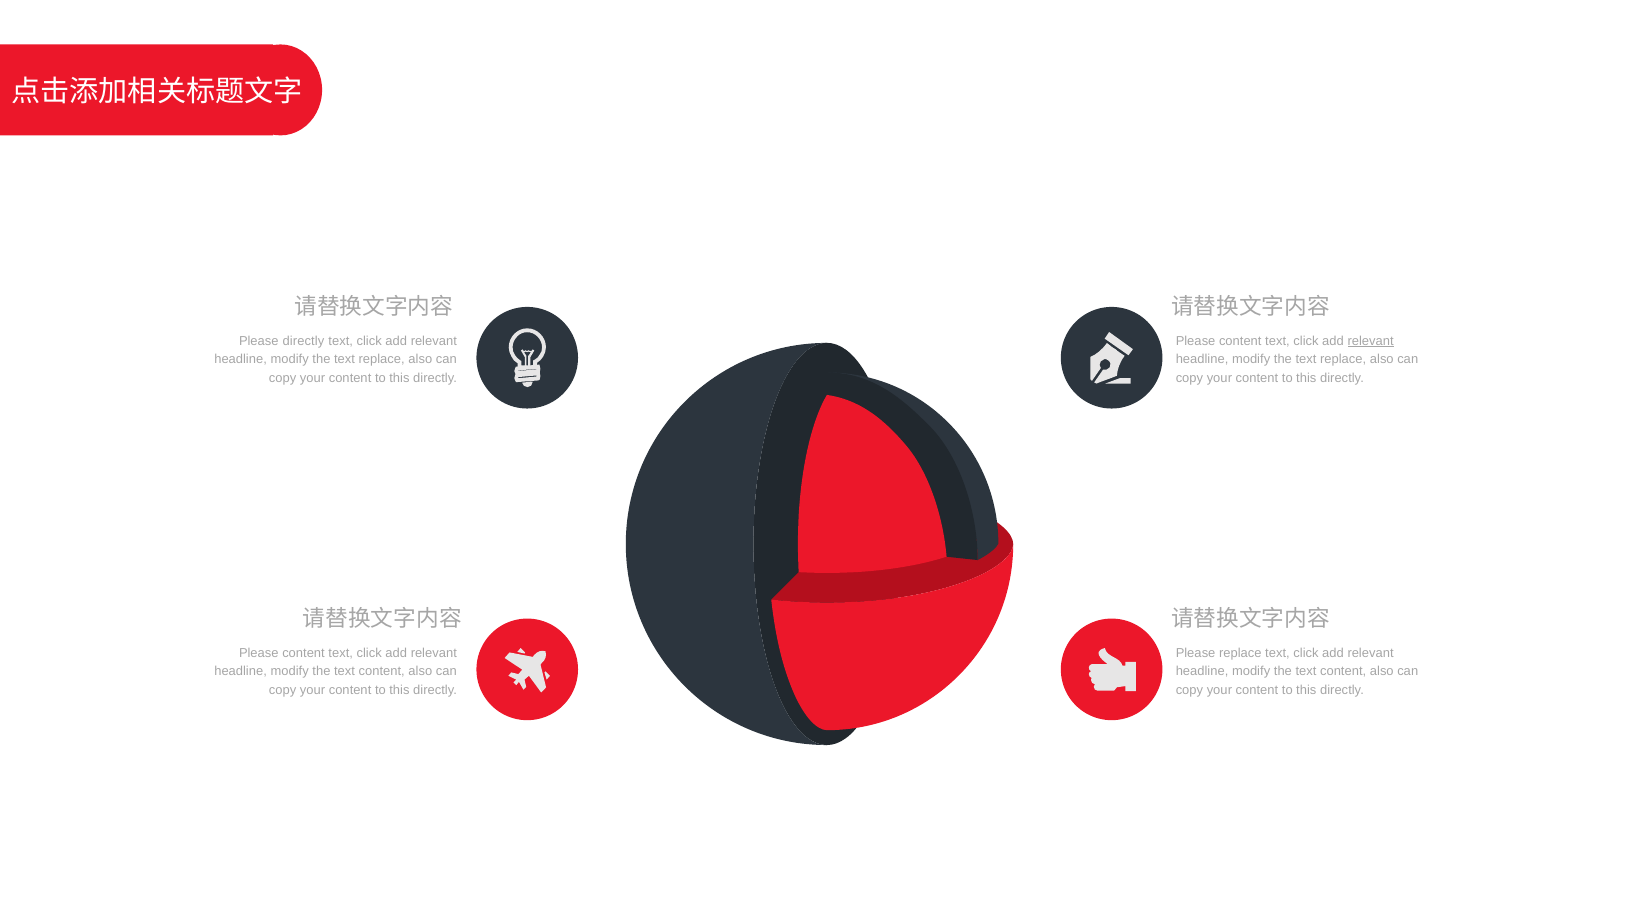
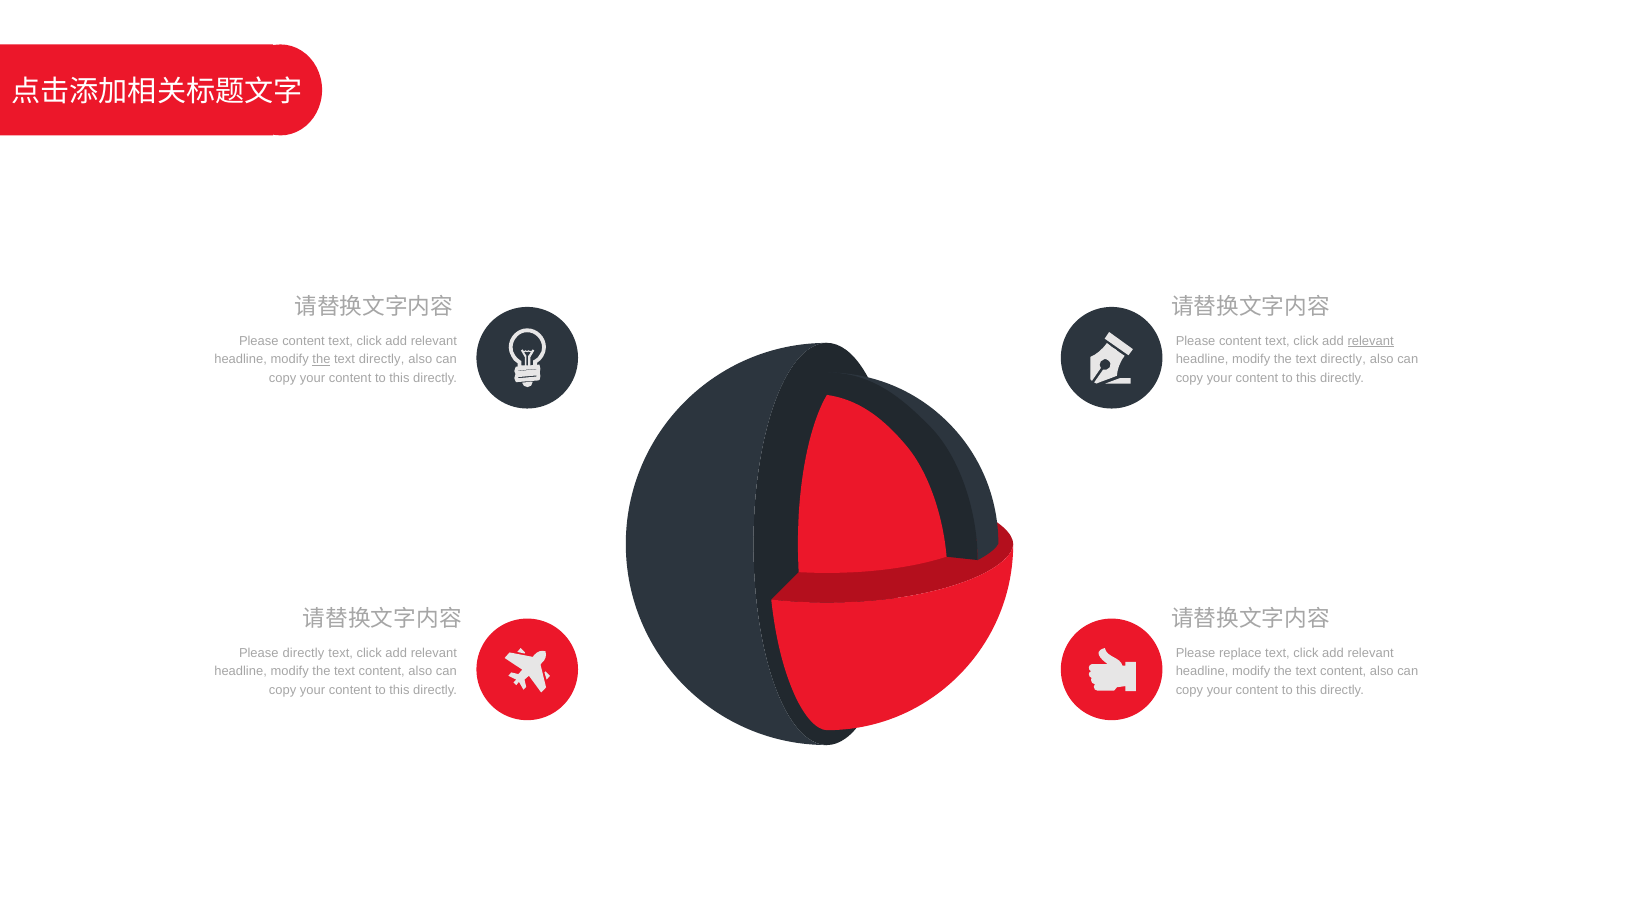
directly: directly -> content (304, 341)
the underline: none -> present (321, 359)
replace: replace -> directly (382, 359)
replace: replace -> directly (1343, 359)
content: content -> directly (303, 653)
